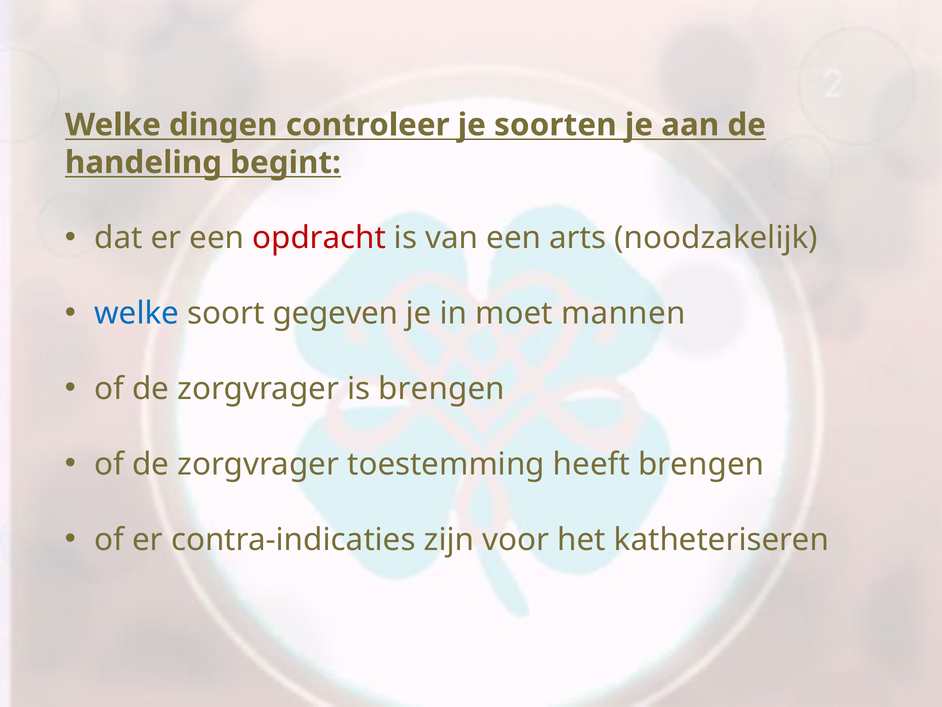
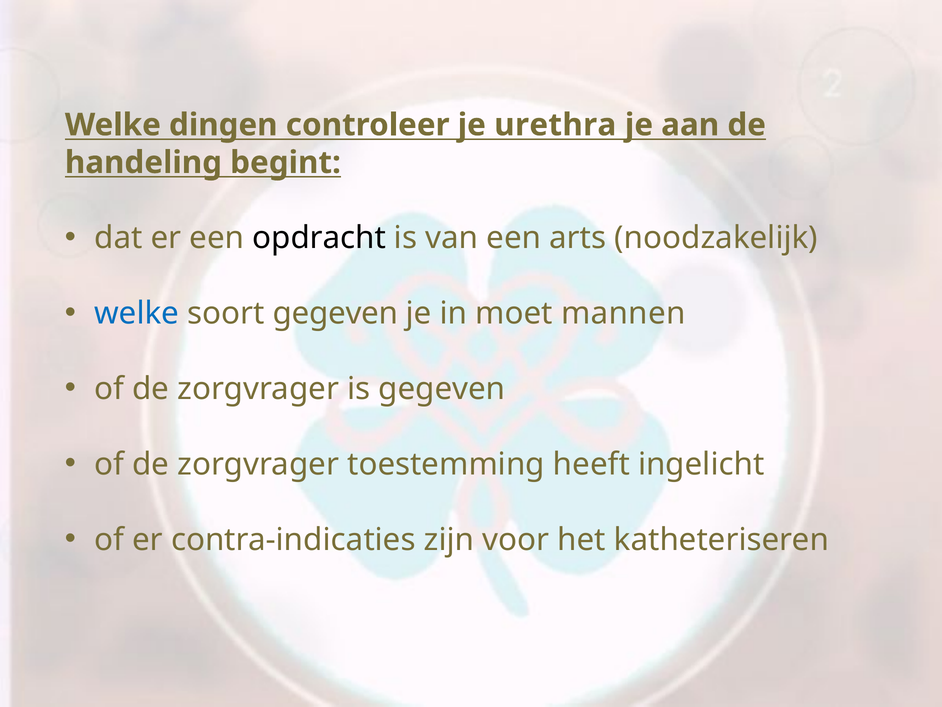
soorten: soorten -> urethra (555, 125)
opdracht colour: red -> black (319, 238)
is brengen: brengen -> gegeven (442, 389)
heeft brengen: brengen -> ingelicht (701, 464)
